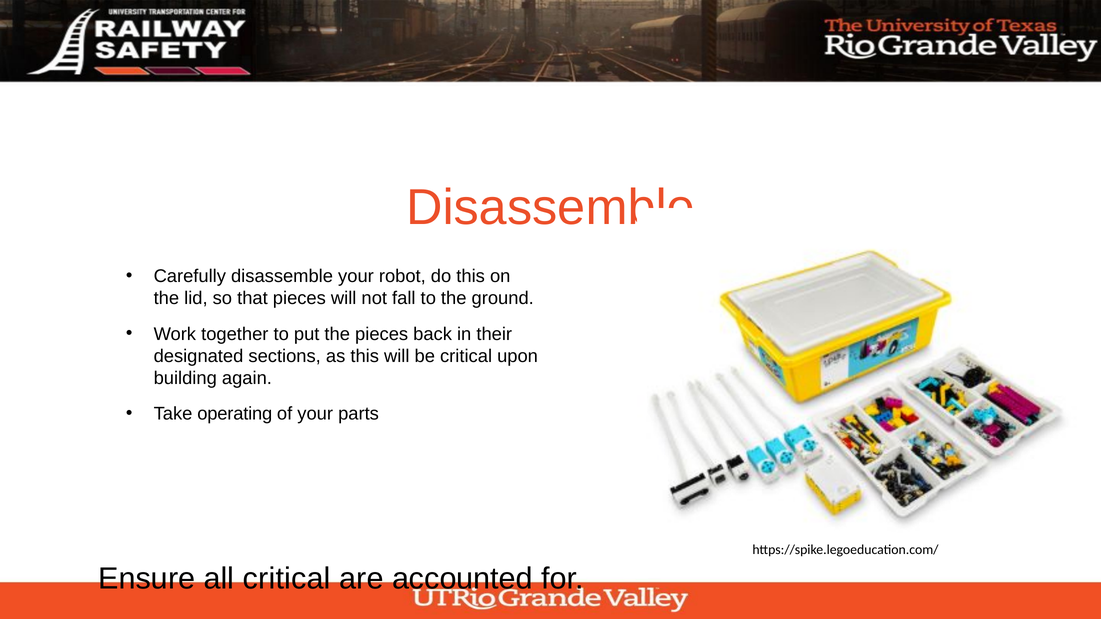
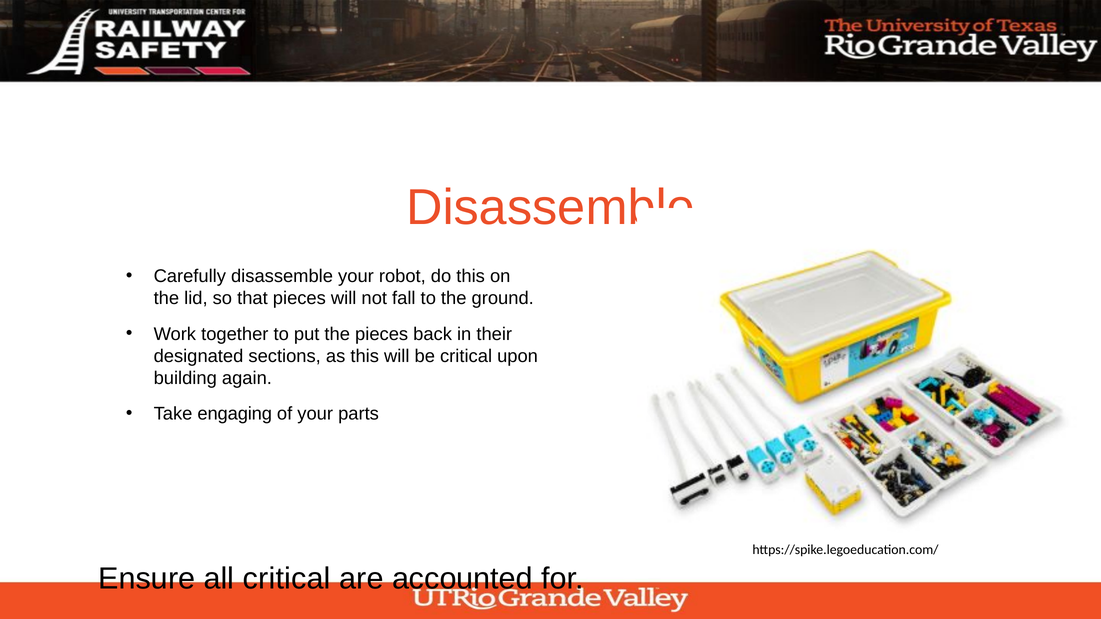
operating: operating -> engaging (235, 414)
